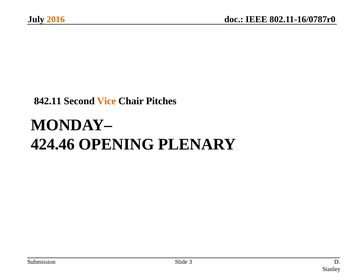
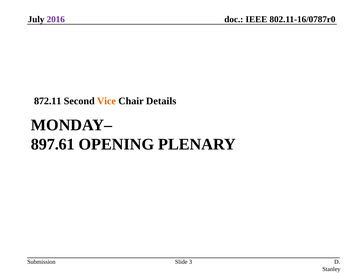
2016 colour: orange -> purple (56, 19)
842.11: 842.11 -> 872.11 (48, 101)
Pitches: Pitches -> Details (161, 101)
424.46: 424.46 -> 897.61 (53, 144)
